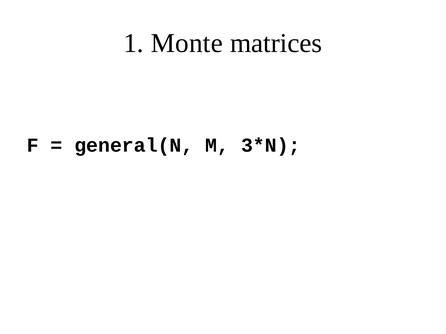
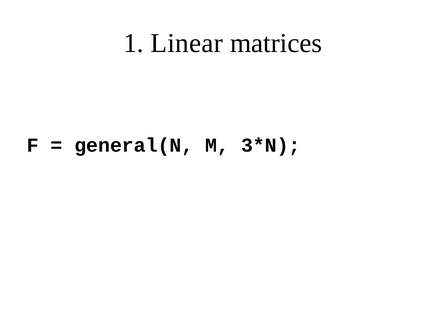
Monte: Monte -> Linear (187, 43)
